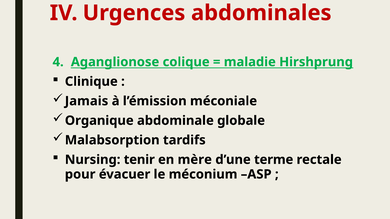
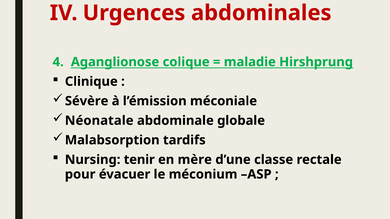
Jamais: Jamais -> Sévère (87, 101)
Organique: Organique -> Néonatale (99, 121)
terme: terme -> classe (274, 160)
